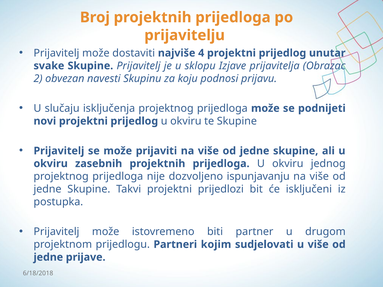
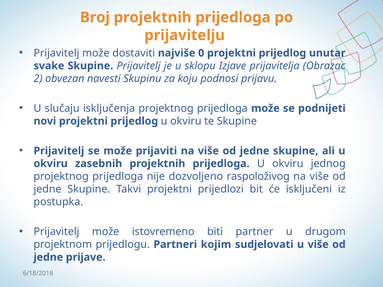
4: 4 -> 0 (201, 53)
ispunjavanju: ispunjavanju -> raspoloživog (258, 177)
